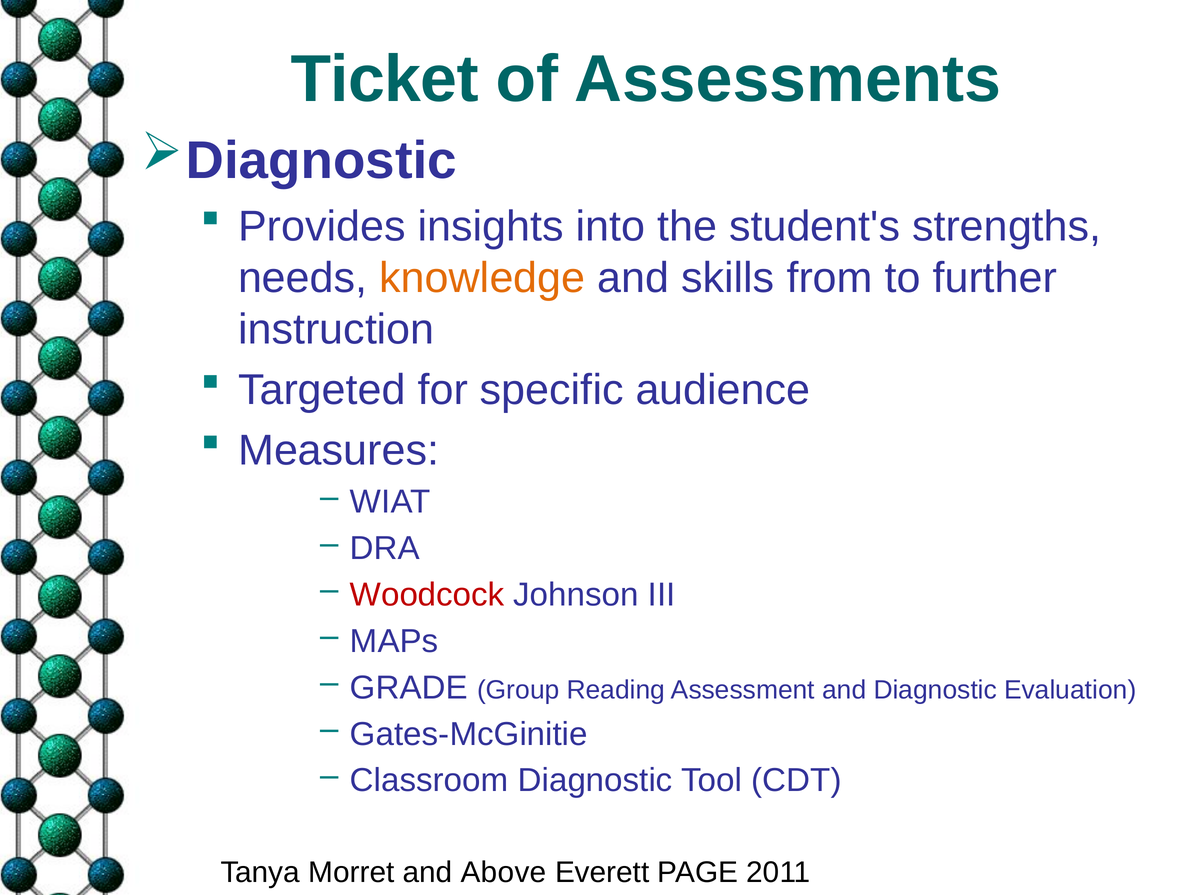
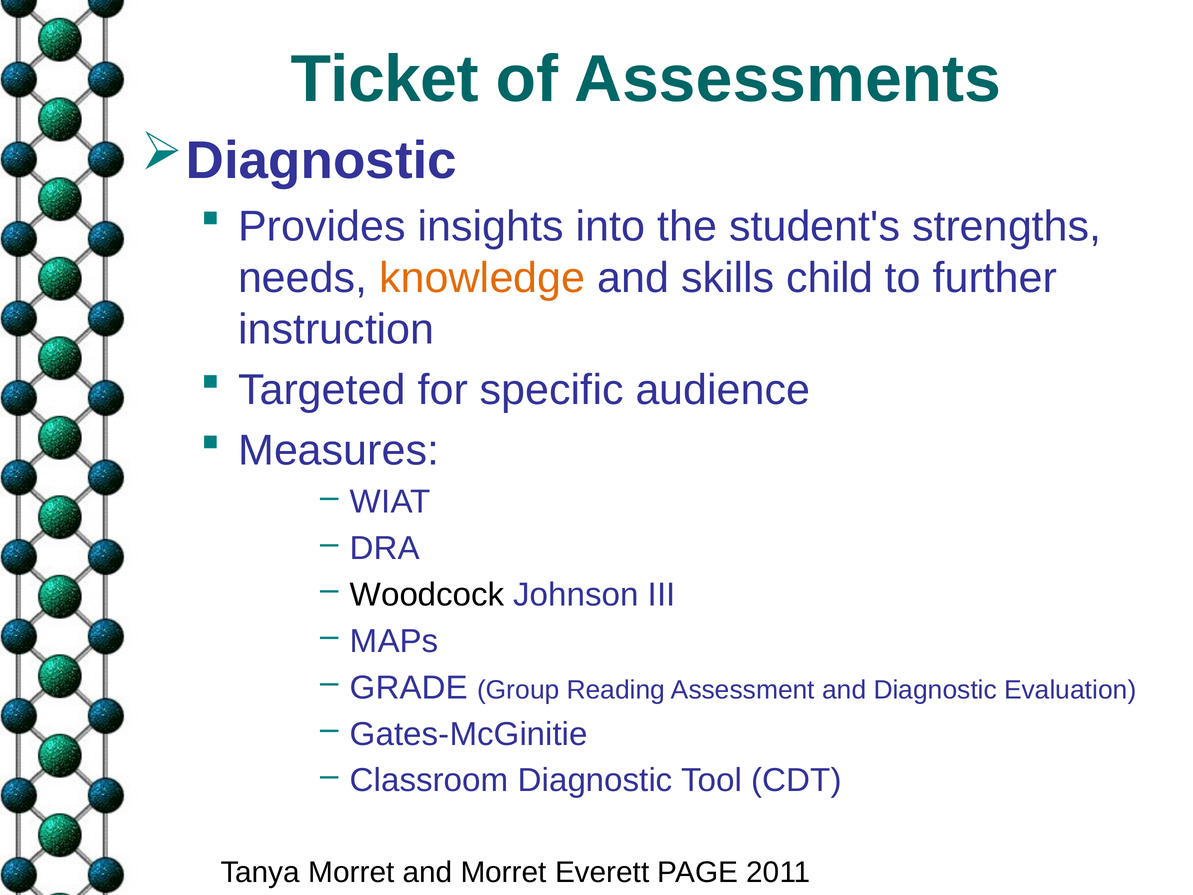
from: from -> child (830, 278)
Woodcock colour: red -> black (427, 595)
and Above: Above -> Morret (504, 872)
